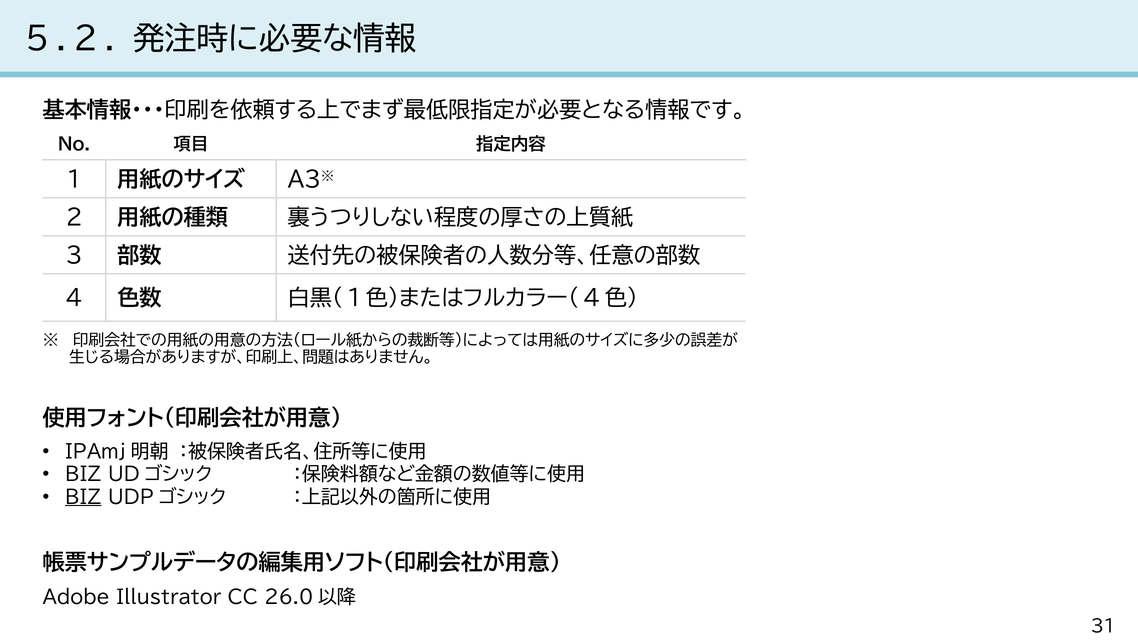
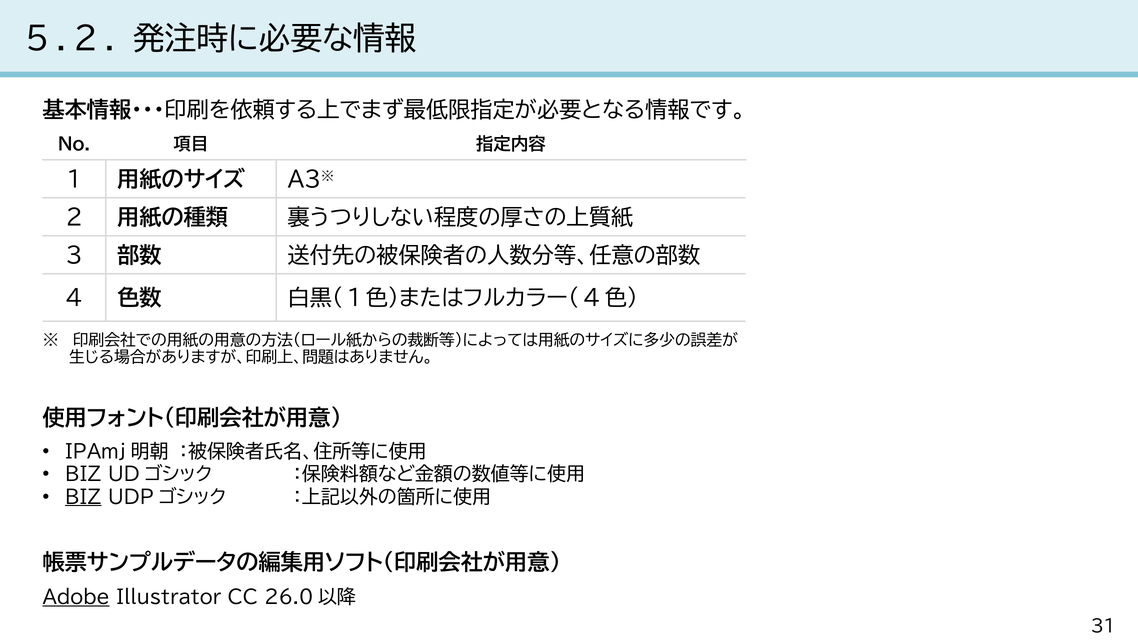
Adobe underline: none -> present (76, 598)
